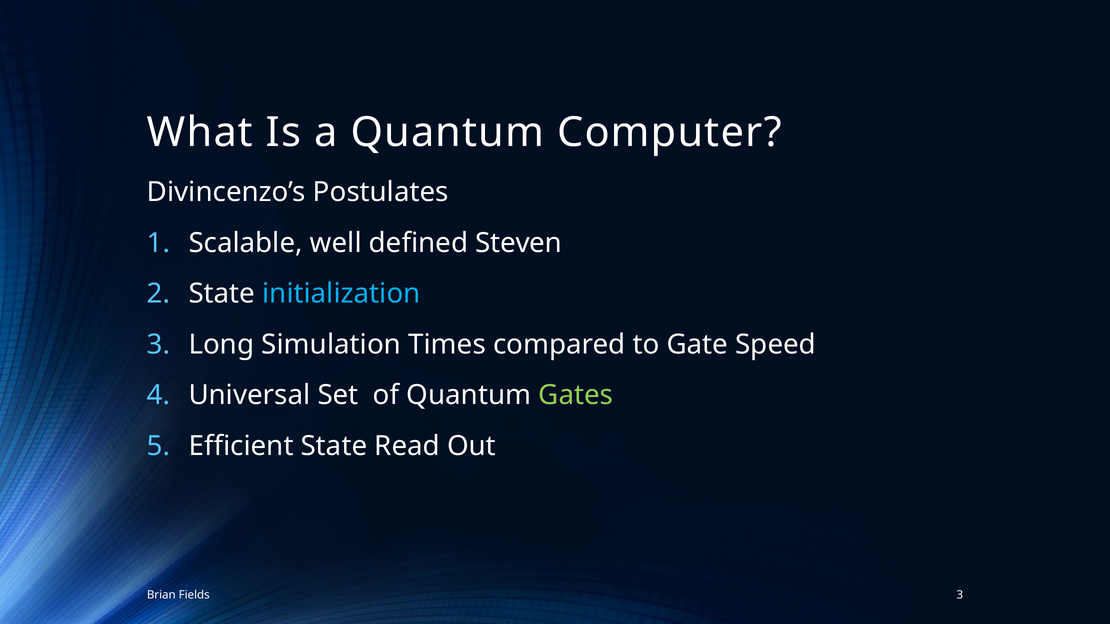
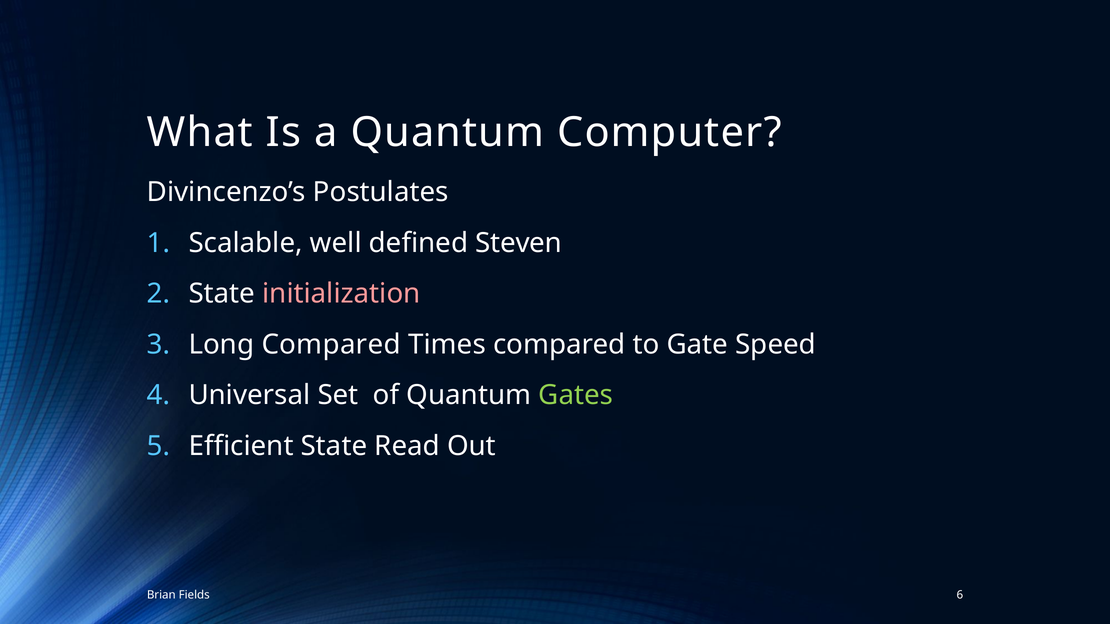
initialization colour: light blue -> pink (341, 294)
Long Simulation: Simulation -> Compared (331, 345)
Fields 3: 3 -> 6 (960, 595)
